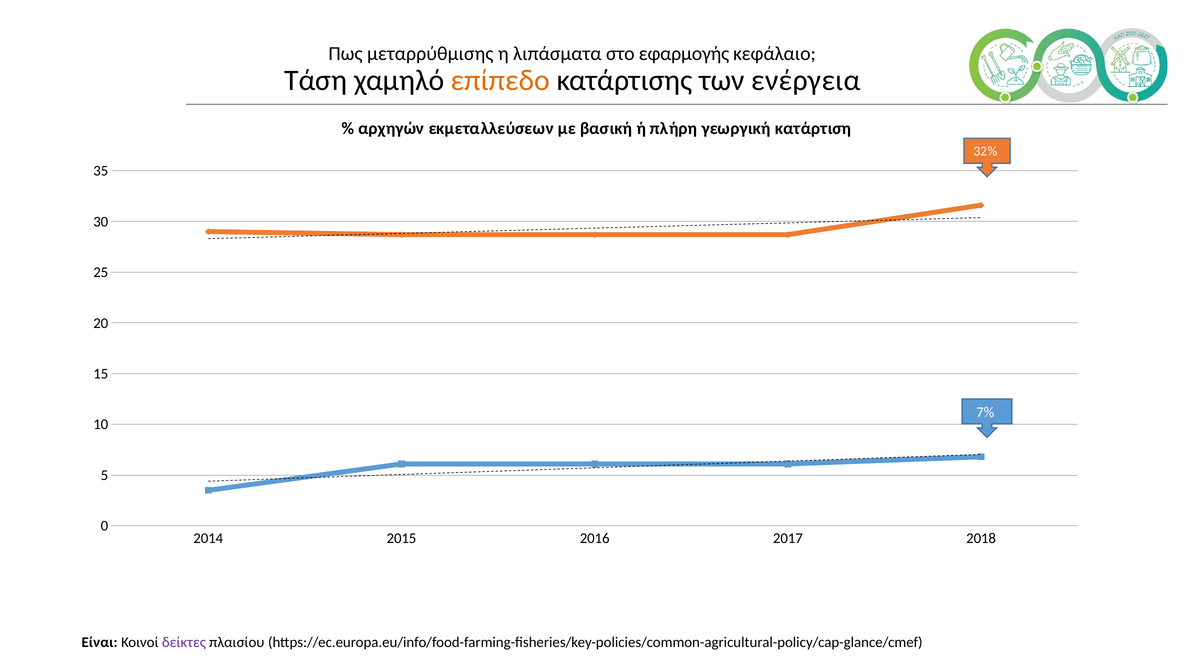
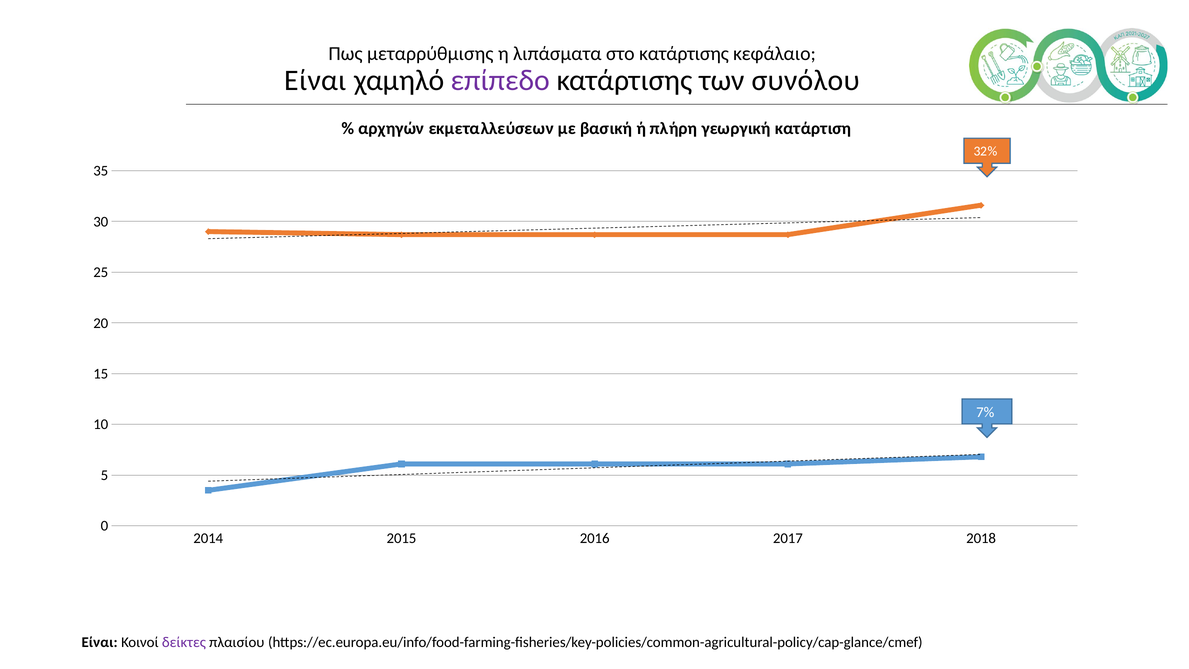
στο εφαρμογής: εφαρμογής -> κατάρτισης (684, 54)
Τάση: Τάση -> Είναι (316, 80)
επίπεδο colour: orange -> purple (500, 80)
ενέργεια: ενέργεια -> συνόλου (806, 80)
